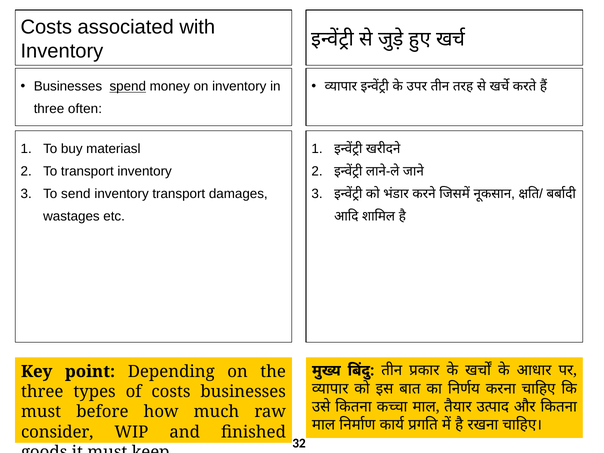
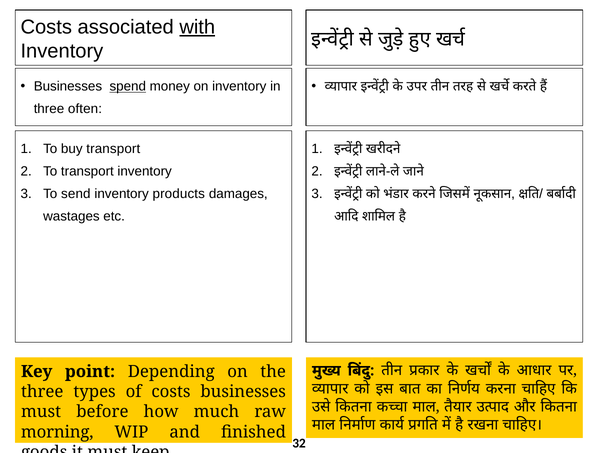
with underline: none -> present (197, 27)
buy materiasl: materiasl -> transport (113, 149)
inventory transport: transport -> products (179, 194)
consider: consider -> morning (57, 432)
